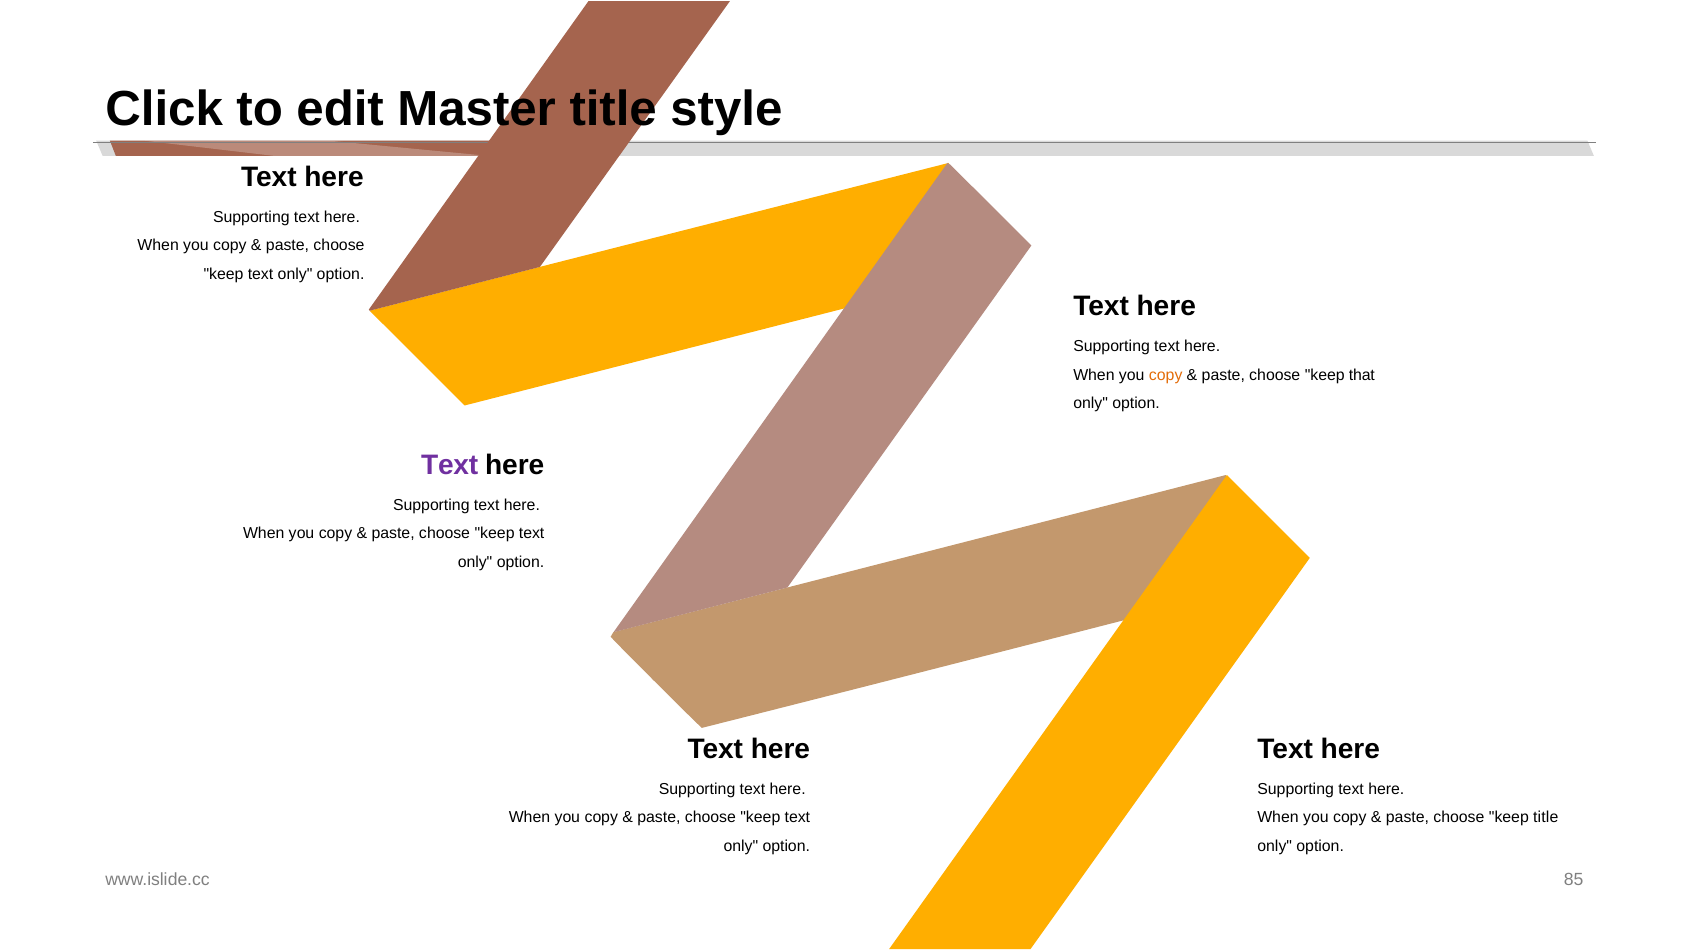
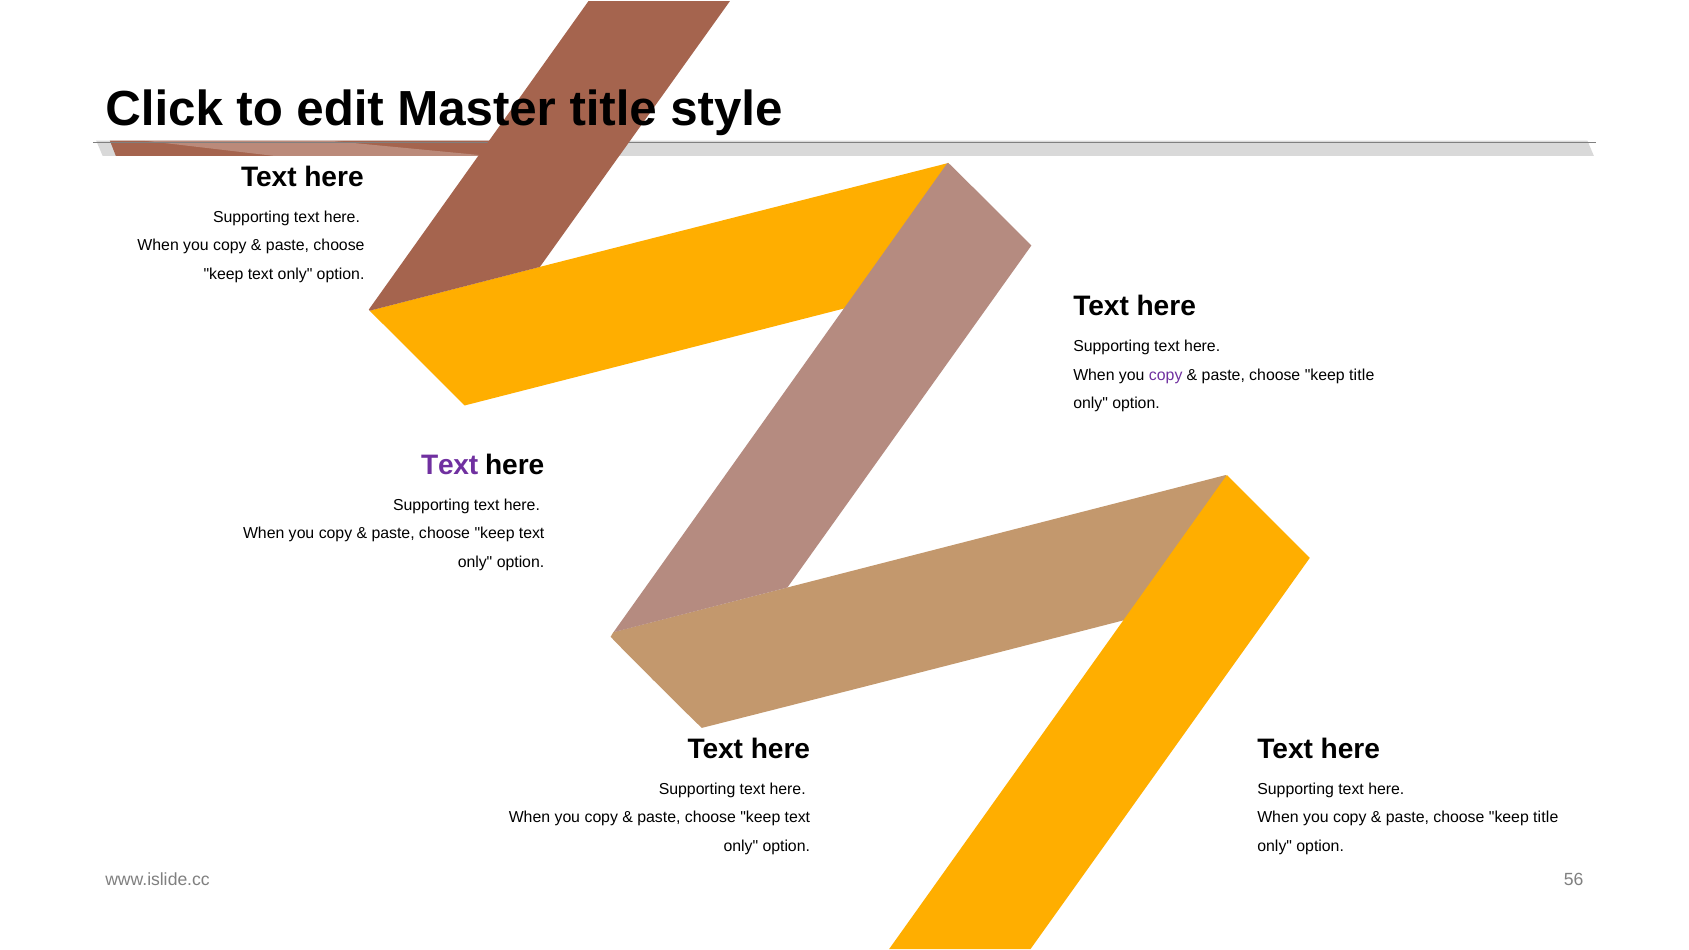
copy colour: orange -> purple (1166, 375)
that: that -> title (1362, 375)
85: 85 -> 56 (1574, 880)
